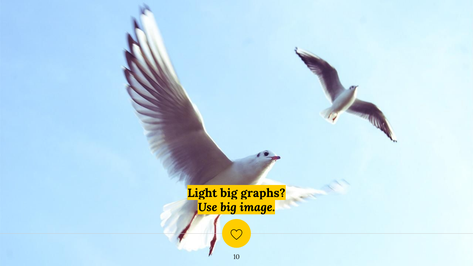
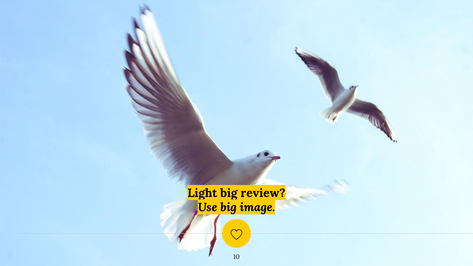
graphs: graphs -> review (263, 193)
